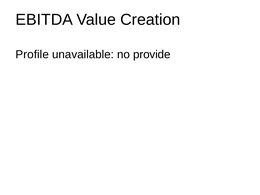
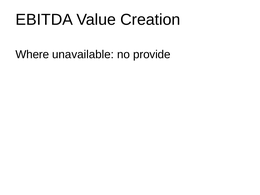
Profile: Profile -> Where (32, 55)
